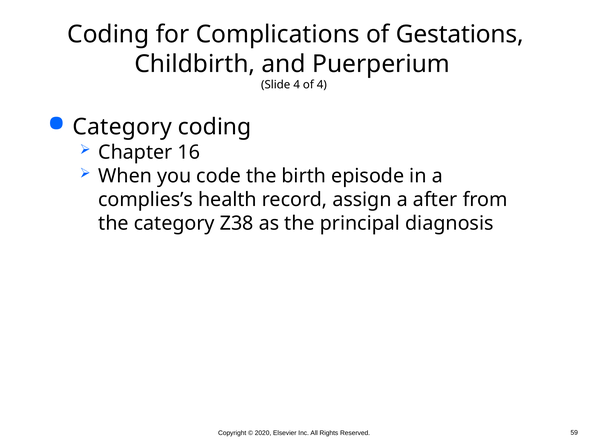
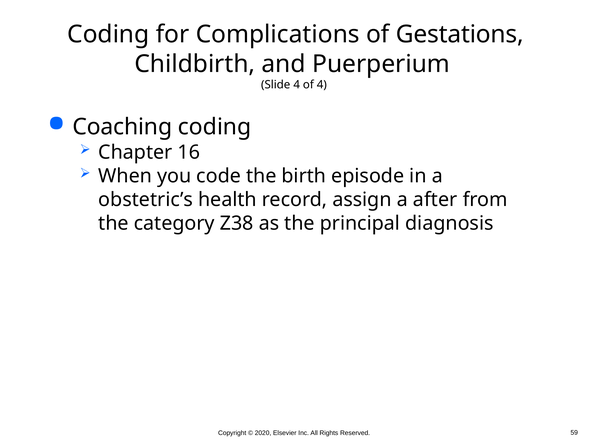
Category: Category -> Coaching (122, 127)
complies’s: complies’s -> obstetric’s (146, 199)
